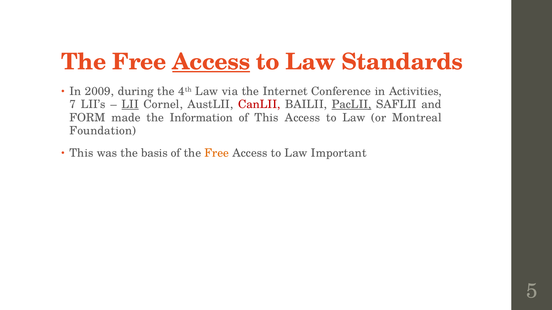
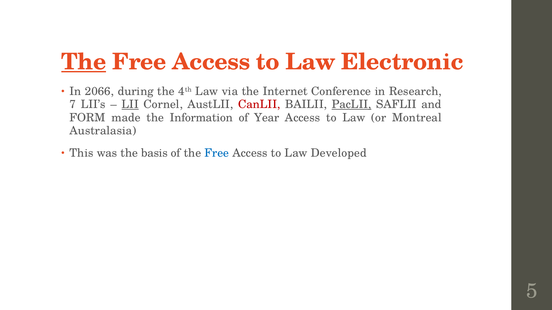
The underline: none -> present (84, 62)
Access underline: present -> none (211, 62)
Standards: Standards -> Electronic (402, 62)
2009: 2009 -> 2066 (99, 92)
Activities: Activities -> Research (415, 92)
of This: This -> Year (267, 118)
Foundation: Foundation -> Australasia (103, 131)
Free colour: orange -> blue (217, 153)
Important: Important -> Developed (339, 153)
